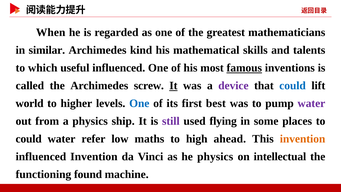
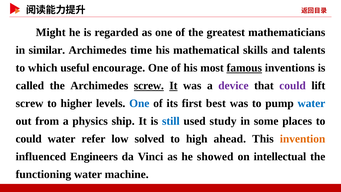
When: When -> Might (51, 32)
kind: kind -> time (141, 50)
useful influenced: influenced -> encourage (119, 68)
screw underline: none -> present (149, 86)
could colour: blue -> purple (293, 86)
world: world -> screw (30, 103)
water colour: purple -> blue (311, 103)
still colour: purple -> blue (171, 121)
flying: flying -> study (223, 121)
maths: maths -> solved (149, 139)
influenced Invention: Invention -> Engineers (94, 156)
he physics: physics -> showed (215, 156)
functioning found: found -> water (88, 174)
